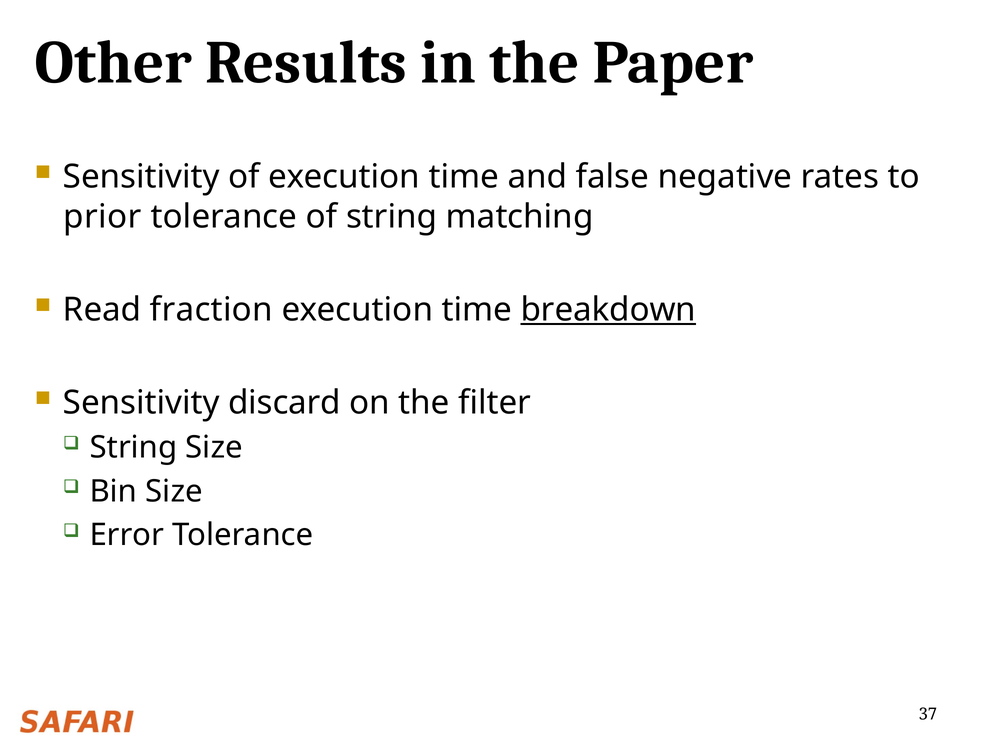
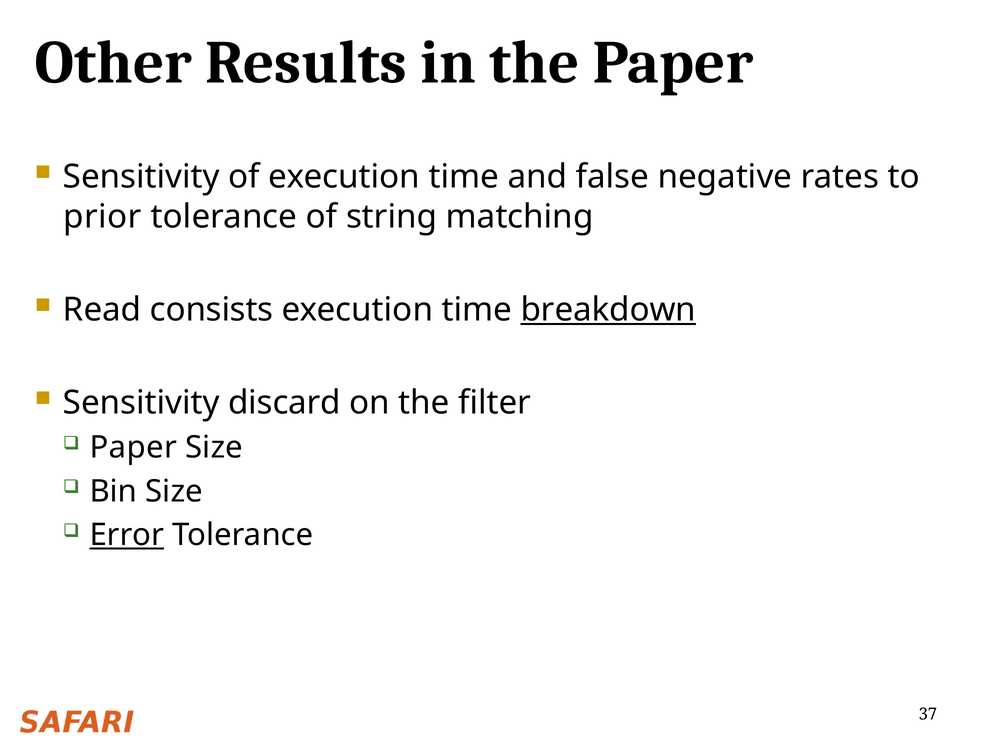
fraction: fraction -> consists (212, 310)
String: String -> Paper (133, 447)
Error underline: none -> present (127, 535)
